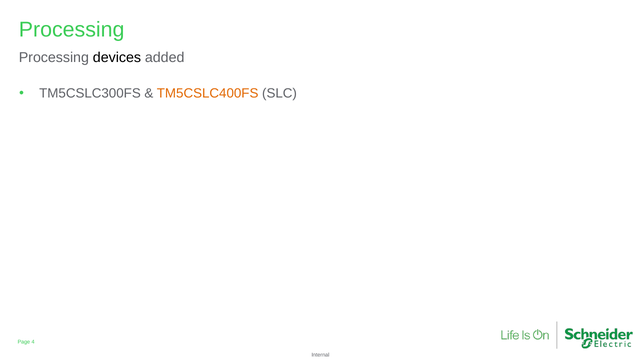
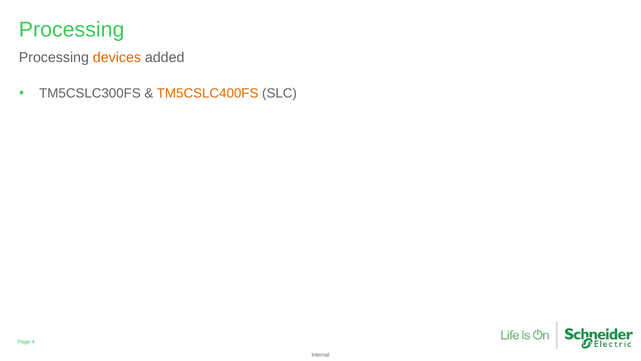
devices colour: black -> orange (117, 57)
